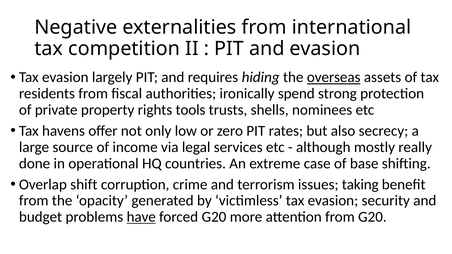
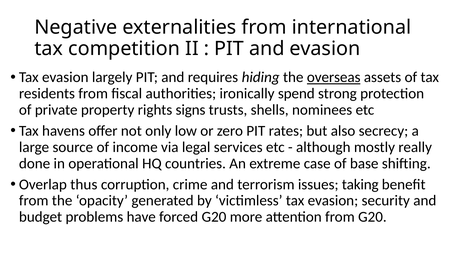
tools: tools -> signs (191, 110)
shift: shift -> thus (84, 185)
have underline: present -> none (141, 217)
